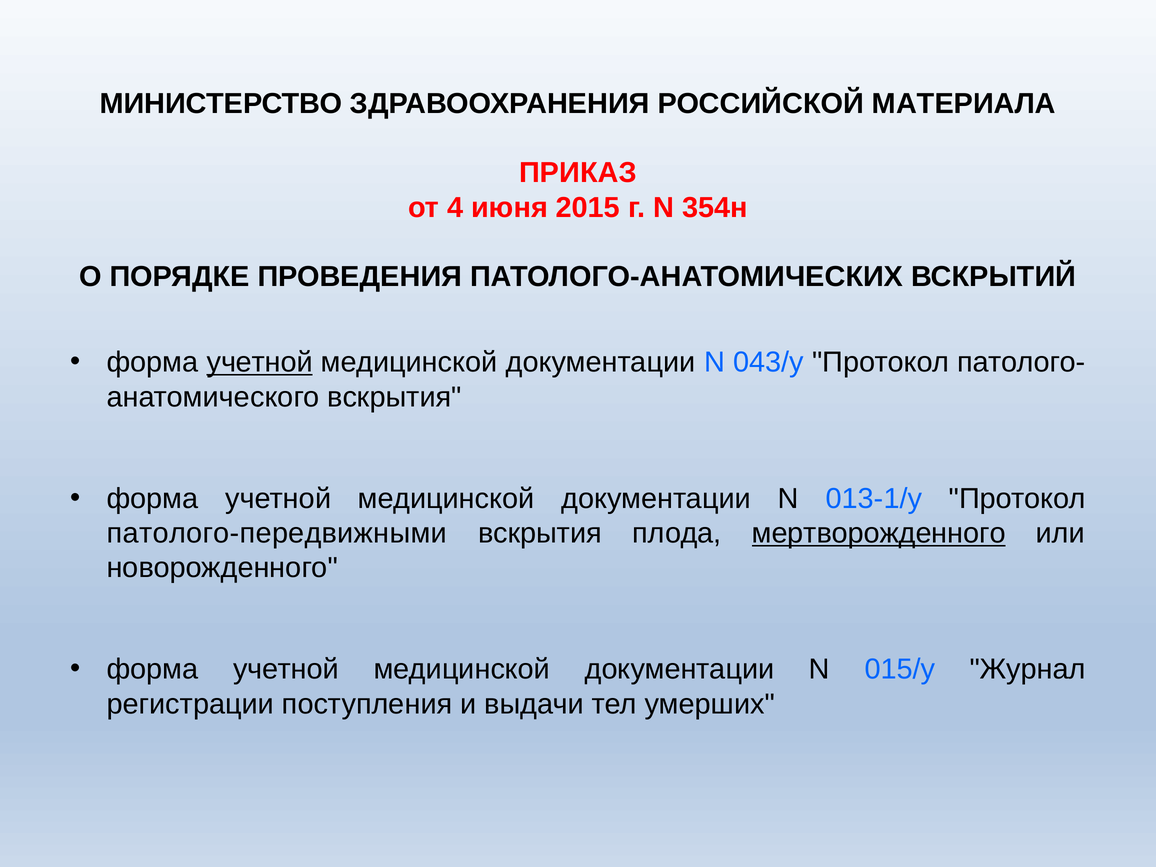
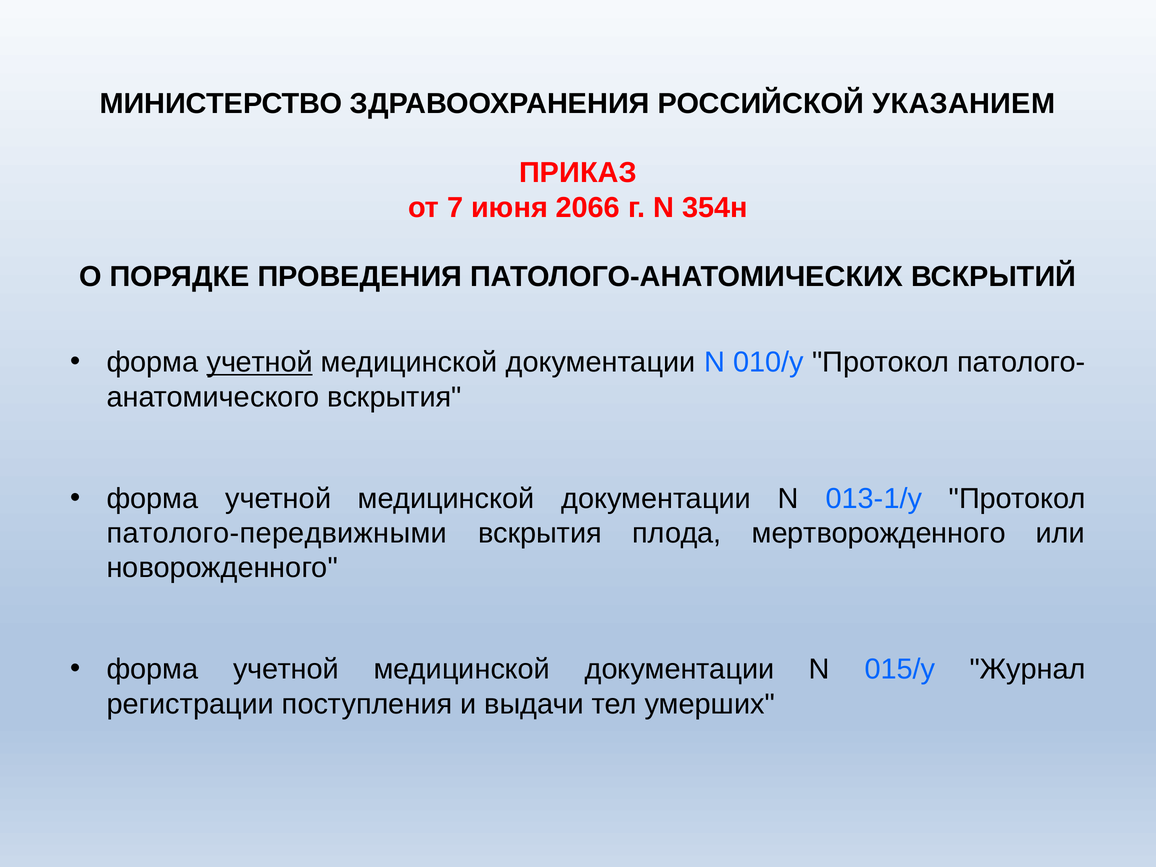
МАТЕРИАЛА: МАТЕРИАЛА -> УКАЗАНИЕМ (964, 104)
4: 4 -> 7 (455, 208)
2015: 2015 -> 2066 (588, 208)
043/у: 043/у -> 010/у (769, 362)
мертворожденного underline: present -> none (879, 533)
